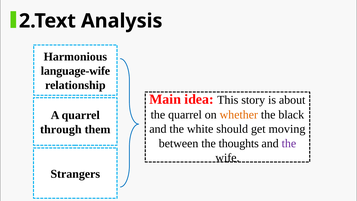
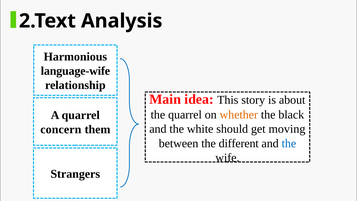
through: through -> concern (61, 129)
thoughts: thoughts -> different (239, 143)
the colour: purple -> blue (289, 143)
